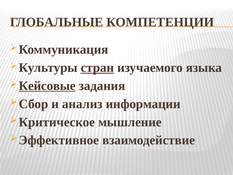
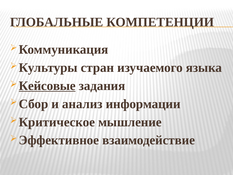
стран underline: present -> none (97, 68)
